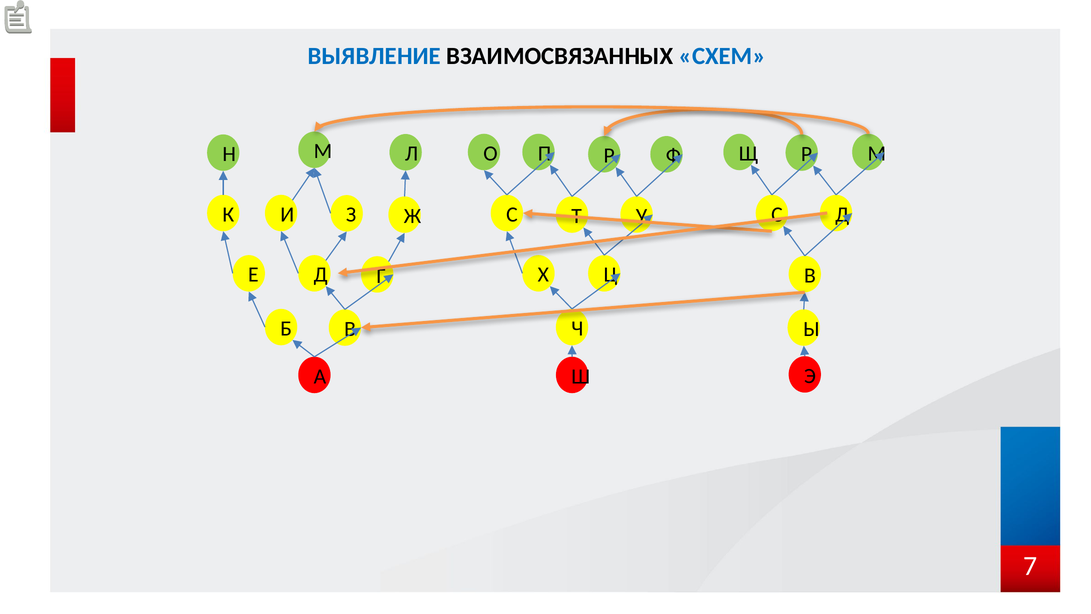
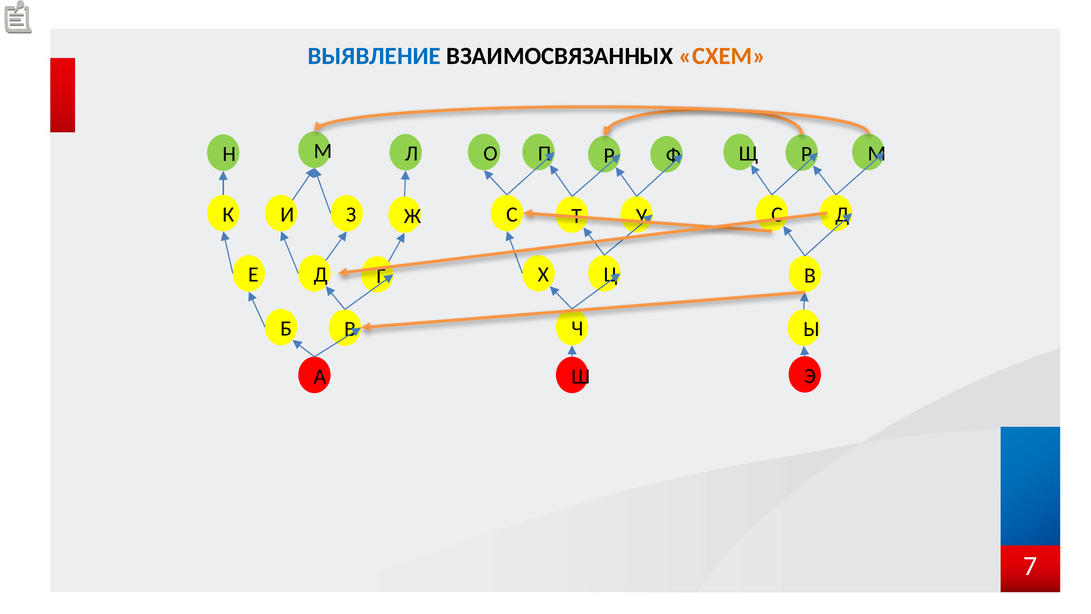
СХЕМ colour: blue -> orange (722, 56)
